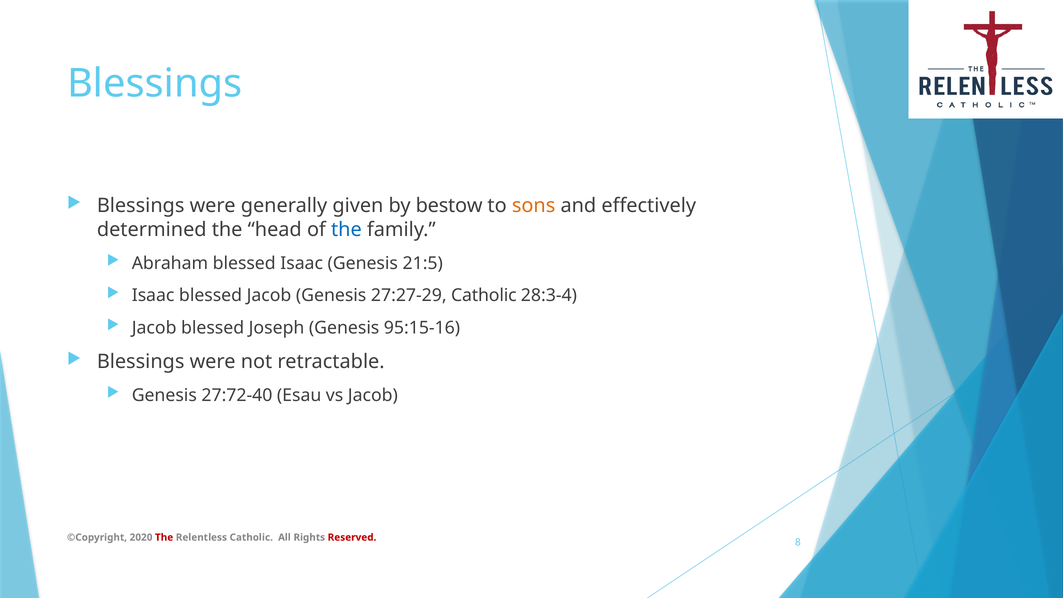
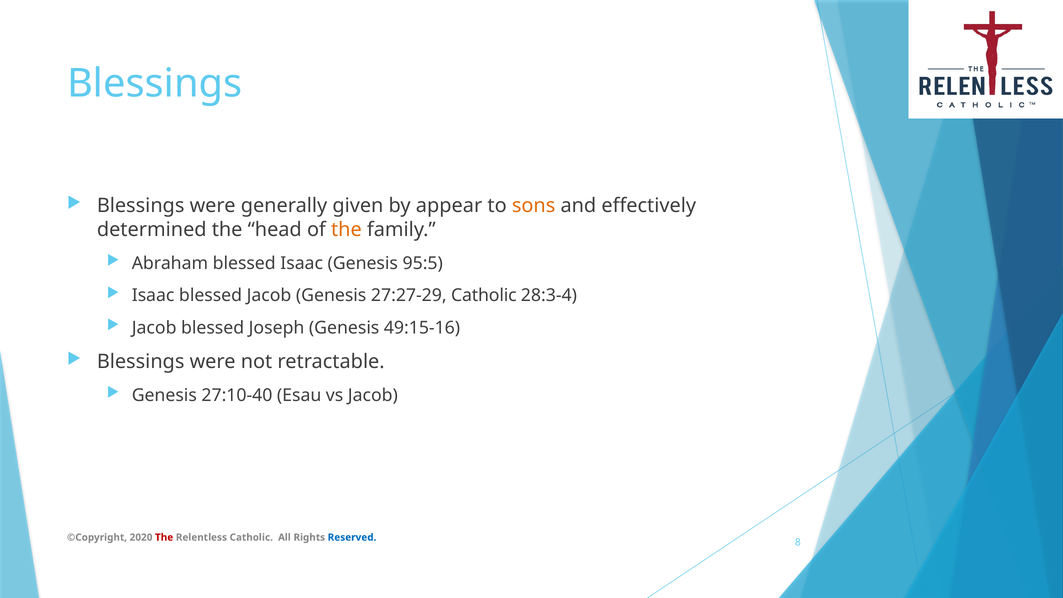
bestow: bestow -> appear (449, 206)
the colour: blue -> orange (346, 230)
21:5: 21:5 -> 95:5 (423, 263)
95:15-16: 95:15-16 -> 49:15-16 (422, 328)
27:72-40: 27:72-40 -> 27:10-40 (237, 395)
Reserved colour: red -> blue (352, 537)
